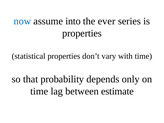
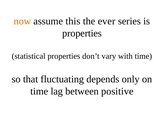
now colour: blue -> orange (22, 21)
into: into -> this (73, 21)
probability: probability -> fluctuating (62, 79)
estimate: estimate -> positive (117, 91)
